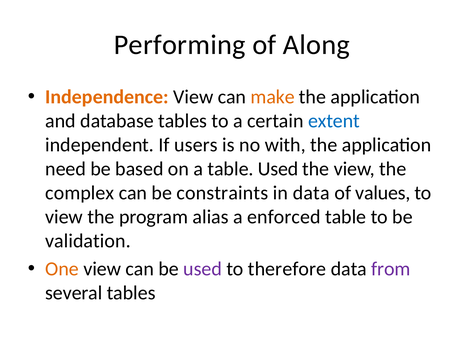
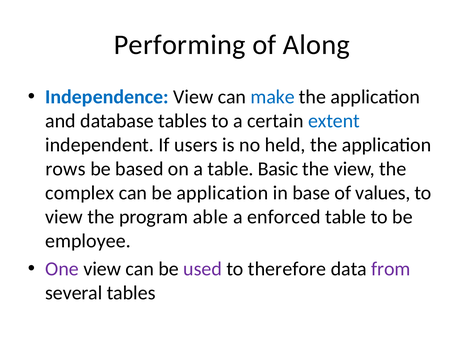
Independence colour: orange -> blue (107, 97)
make colour: orange -> blue (273, 97)
with: with -> held (285, 145)
need: need -> rows (65, 169)
table Used: Used -> Basic (278, 169)
be constraints: constraints -> application (222, 193)
in data: data -> base (311, 193)
alias: alias -> able (210, 217)
validation: validation -> employee (88, 241)
One colour: orange -> purple (62, 269)
